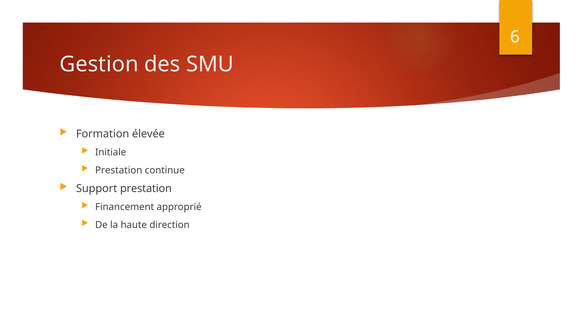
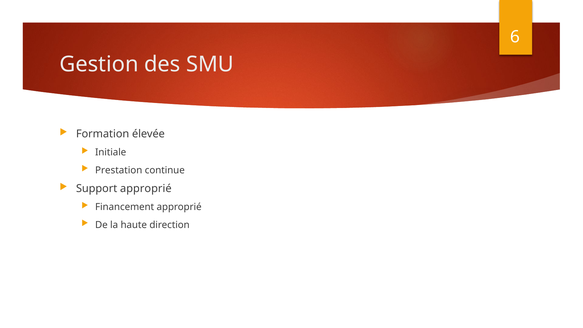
Support prestation: prestation -> approprié (146, 189)
